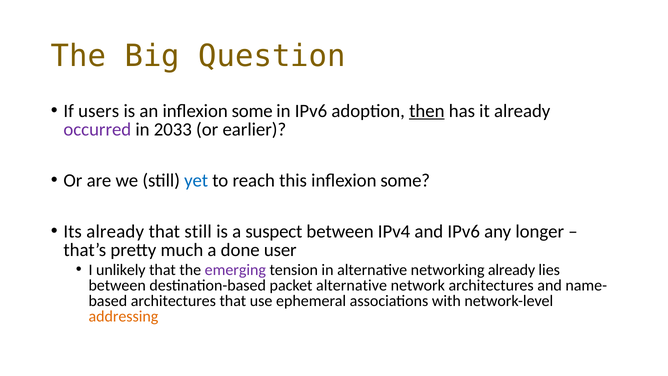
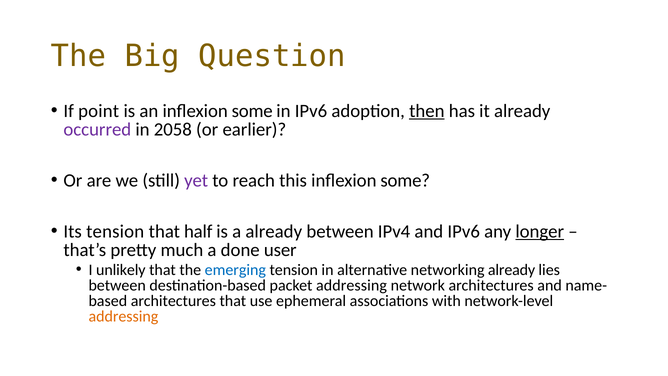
users: users -> point (99, 111)
2033: 2033 -> 2058 (173, 129)
yet colour: blue -> purple (196, 180)
Its already: already -> tension (115, 231)
that still: still -> half (198, 231)
a suspect: suspect -> already (274, 231)
longer underline: none -> present (540, 231)
emerging colour: purple -> blue (235, 270)
packet alternative: alternative -> addressing (351, 285)
